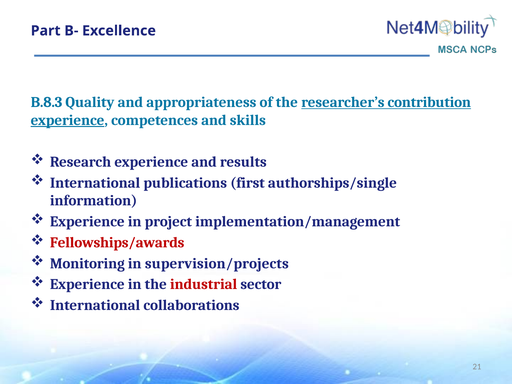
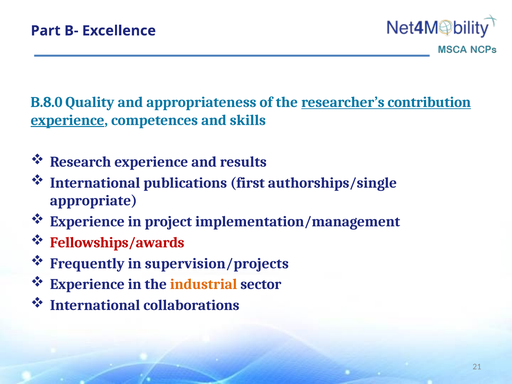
B.8.3: B.8.3 -> B.8.0 (46, 102)
information: information -> appropriate (94, 201)
Monitoring: Monitoring -> Frequently (87, 263)
industrial colour: red -> orange (204, 284)
